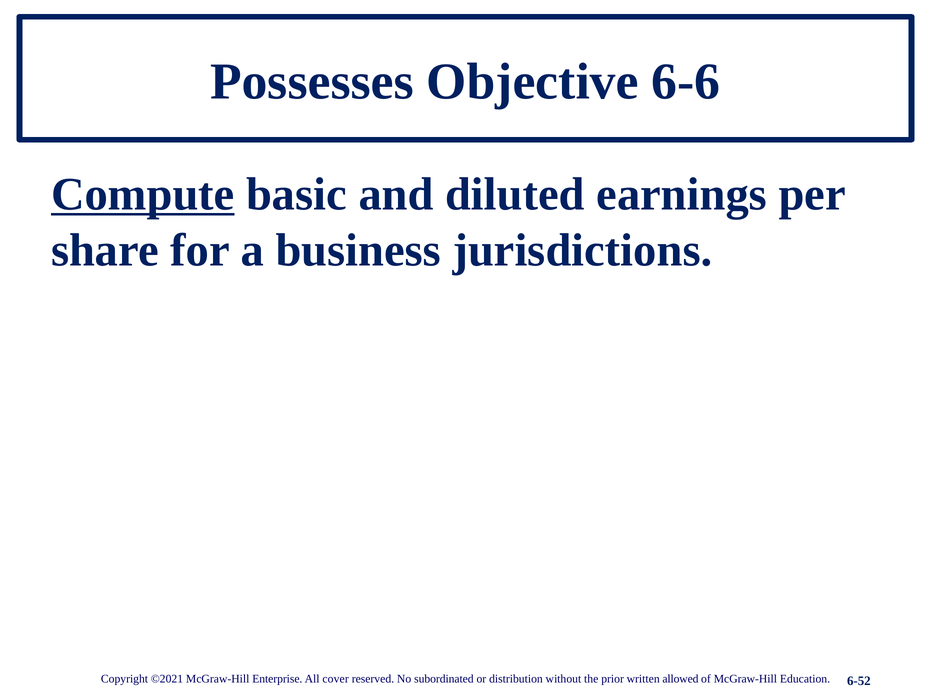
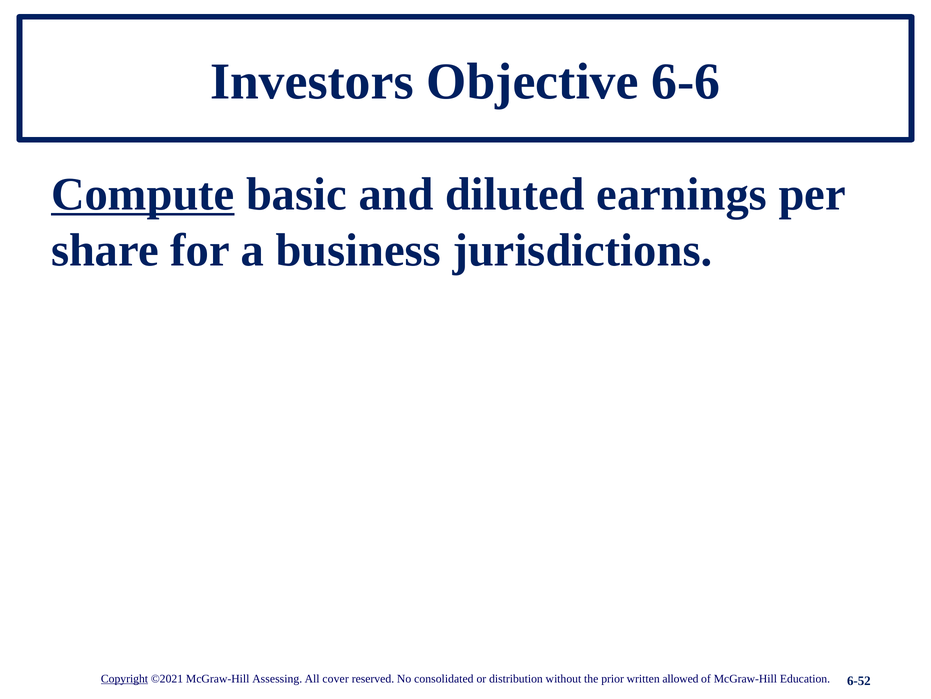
Possesses: Possesses -> Investors (312, 82)
Copyright underline: none -> present (125, 678)
Enterprise: Enterprise -> Assessing (277, 678)
subordinated: subordinated -> consolidated (444, 678)
